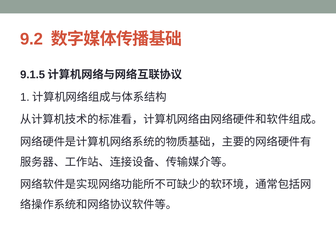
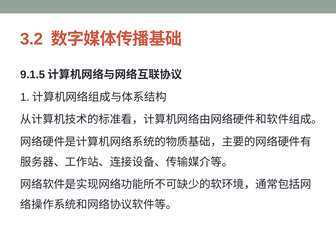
9.2: 9.2 -> 3.2 (31, 39)
